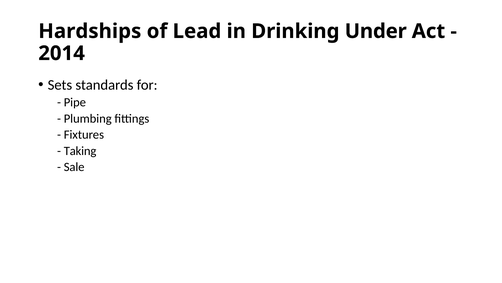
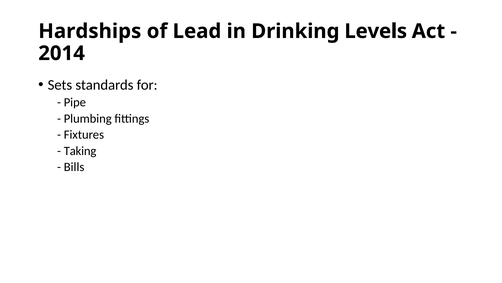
Under: Under -> Levels (376, 31)
Sale: Sale -> Bills (74, 167)
